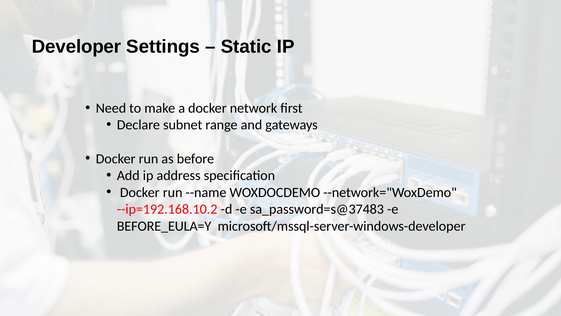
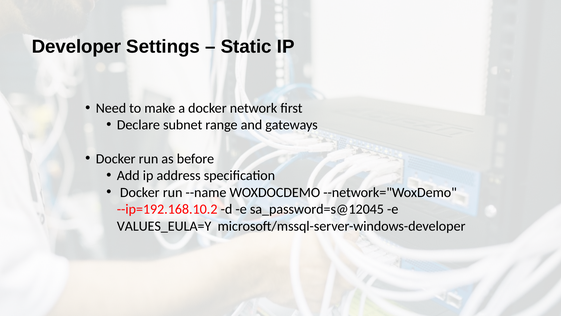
sa_password=s@37483: sa_password=s@37483 -> sa_password=s@12045 (317, 209)
BEFORE_EULA=Y: BEFORE_EULA=Y -> VALUES_EULA=Y (164, 226)
